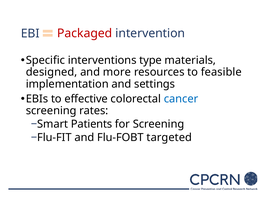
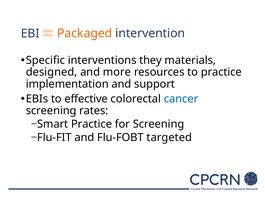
Packaged colour: red -> orange (85, 33)
type: type -> they (151, 60)
to feasible: feasible -> practice (221, 72)
settings: settings -> support (155, 84)
Patients: Patients -> Practice (92, 124)
